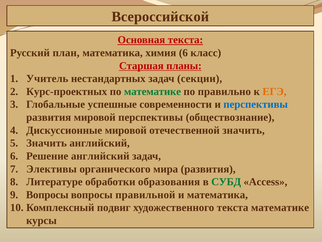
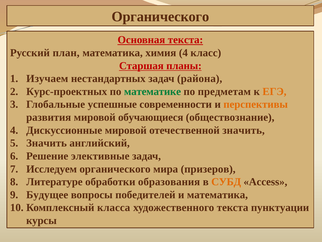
Всероссийской: Всероссийской -> Органического (160, 17)
химия 6: 6 -> 4 (183, 53)
Учитель: Учитель -> Изучаем (47, 78)
секции: секции -> района (200, 78)
правильно: правильно -> предметам (224, 91)
перспективы colour: blue -> orange (256, 104)
мировой перспективы: перспективы -> обучающиеся (151, 117)
Решение английский: английский -> элективные (100, 156)
Элективы: Элективы -> Исследуем (52, 169)
мира развития: развития -> призеров (208, 169)
СУБД colour: green -> orange (226, 182)
Вопросы: Вопросы -> Будущее (47, 194)
правильной: правильной -> победителей (145, 194)
подвиг: подвиг -> класса (114, 207)
текста математике: математике -> пунктуации (280, 207)
